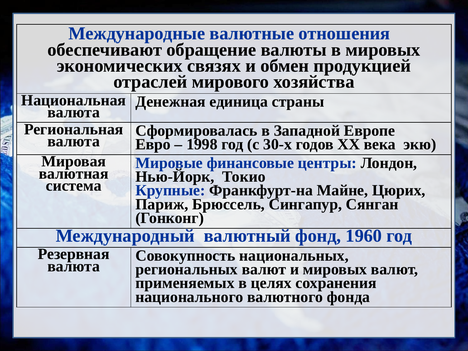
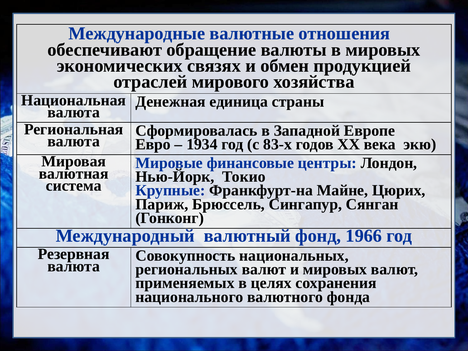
1998: 1998 -> 1934 (202, 144)
30-х: 30-х -> 83-х (278, 144)
1960: 1960 -> 1966 (364, 236)
